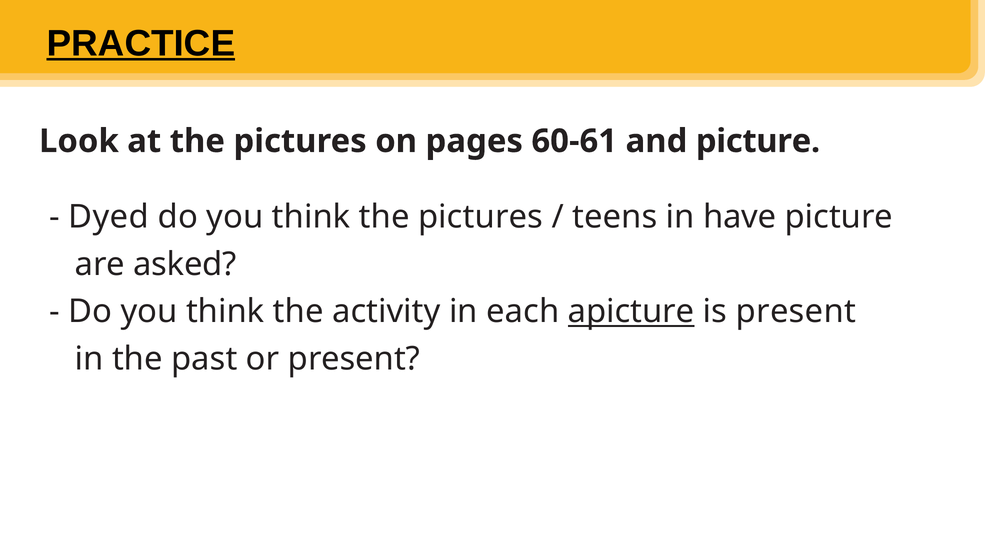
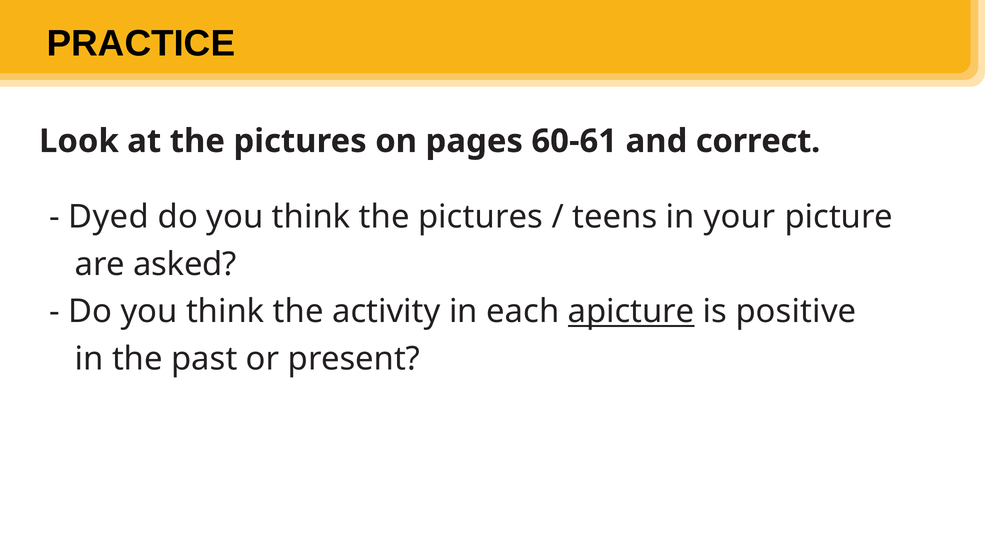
PRACTICE underline: present -> none (141, 43)
and picture: picture -> correct (758, 141)
have: have -> your (739, 217)
is present: present -> positive (796, 312)
